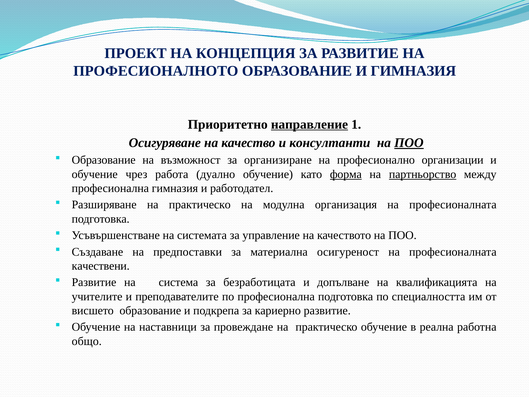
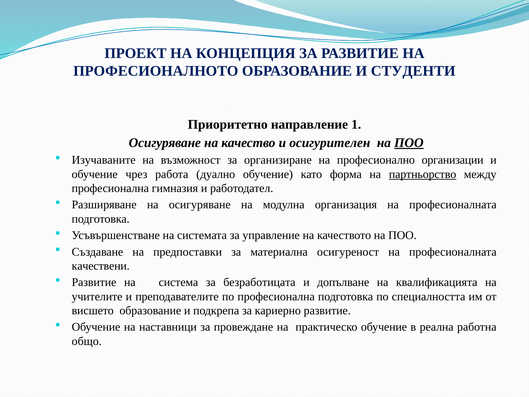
И ГИМНАЗИЯ: ГИМНАЗИЯ -> СТУДЕНТИ (413, 71)
направление underline: present -> none (309, 124)
консултанти: консултанти -> осигурителен (330, 143)
Образование: Образование -> Изучаваните (104, 160)
форма underline: present -> none (346, 174)
Разширяване на практическо: практическо -> осигуряване (200, 205)
